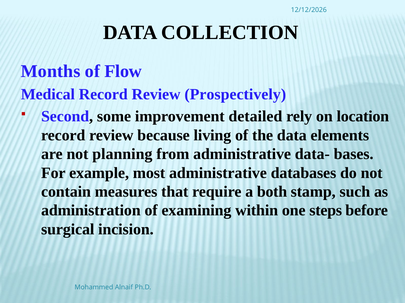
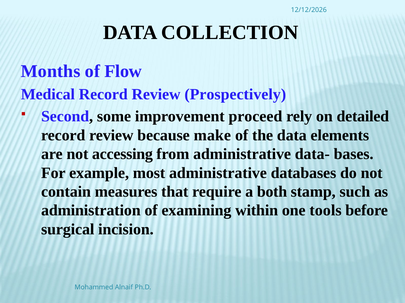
detailed: detailed -> proceed (255, 117)
location: location -> detailed (363, 117)
living: living -> make (212, 136)
planning: planning -> accessing (122, 154)
steps: steps -> tools (326, 211)
